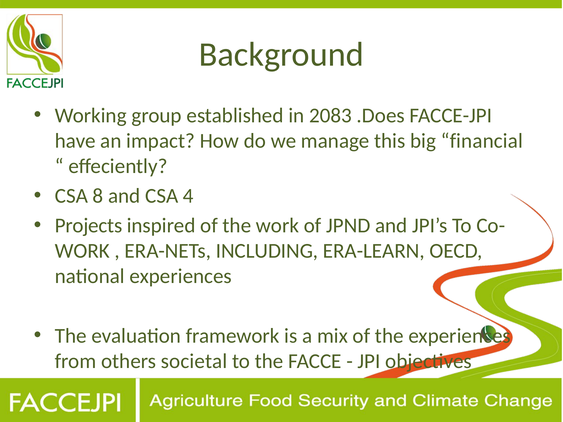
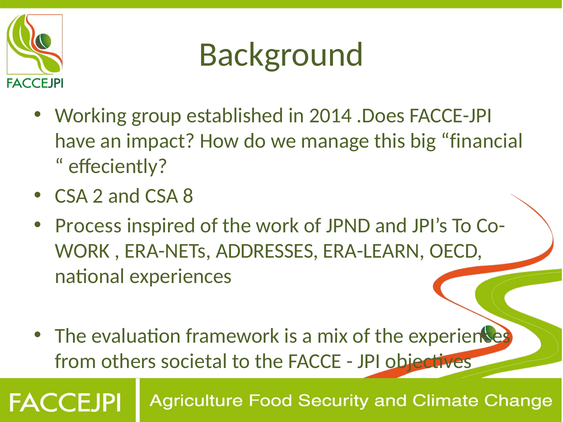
2083: 2083 -> 2014 (330, 115)
8: 8 -> 2 (98, 196)
4: 4 -> 8 (188, 196)
Projects: Projects -> Process (88, 226)
INCLUDING: INCLUDING -> ADDRESSES (267, 251)
